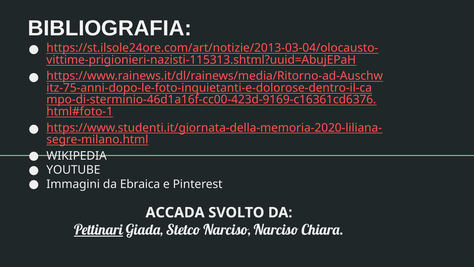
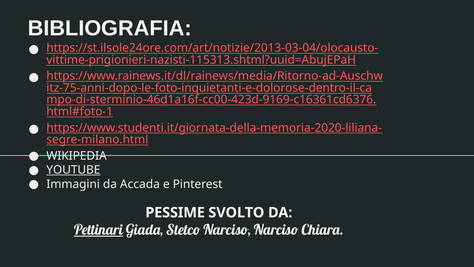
YOUTUBE underline: none -> present (73, 170)
Ebraica: Ebraica -> Accada (140, 184)
ACCADA: ACCADA -> PESSIME (175, 212)
